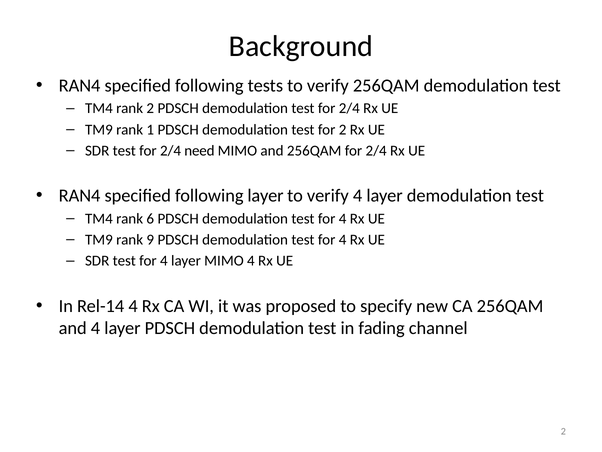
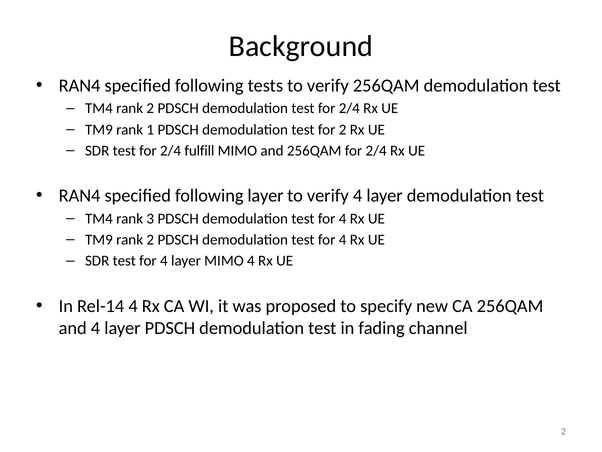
need: need -> fulfill (199, 151)
6: 6 -> 3 (150, 218)
TM9 rank 9: 9 -> 2 (150, 239)
